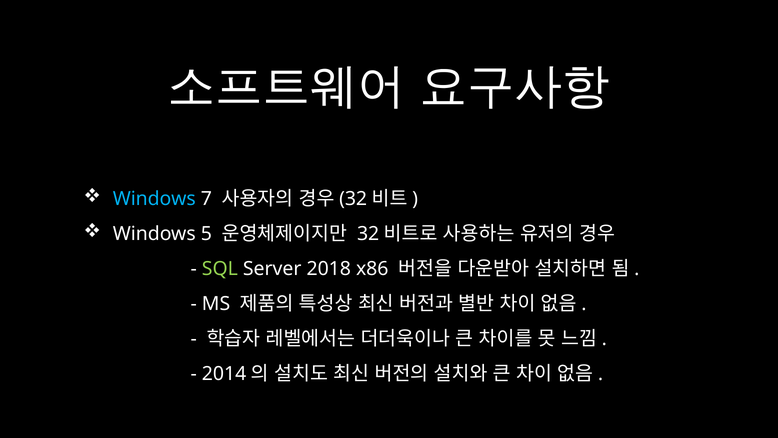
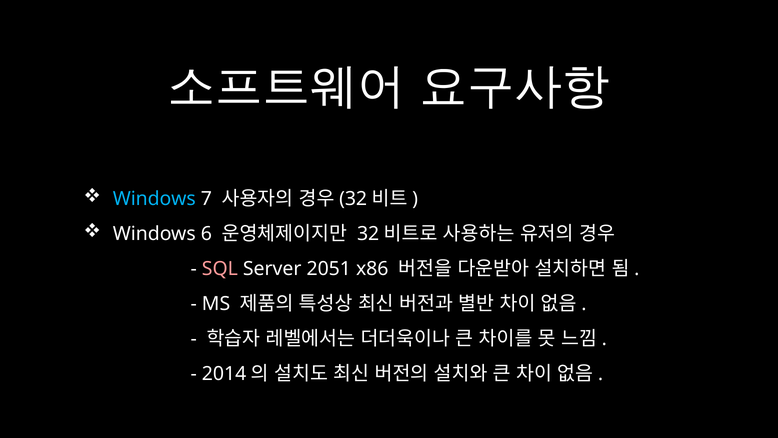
5: 5 -> 6 (206, 234)
SQL colour: light green -> pink (220, 269)
2018: 2018 -> 2051 (329, 269)
